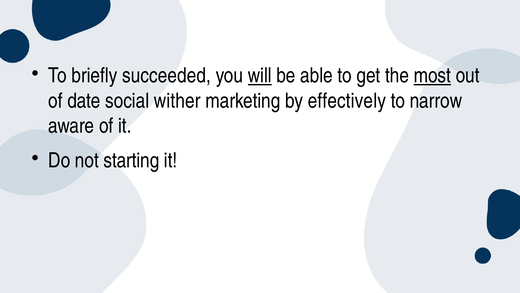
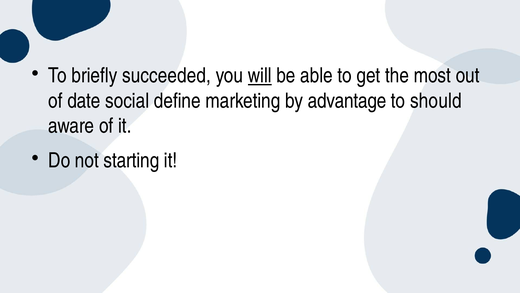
most underline: present -> none (432, 75)
wither: wither -> define (177, 101)
effectively: effectively -> advantage (347, 101)
narrow: narrow -> should (436, 101)
